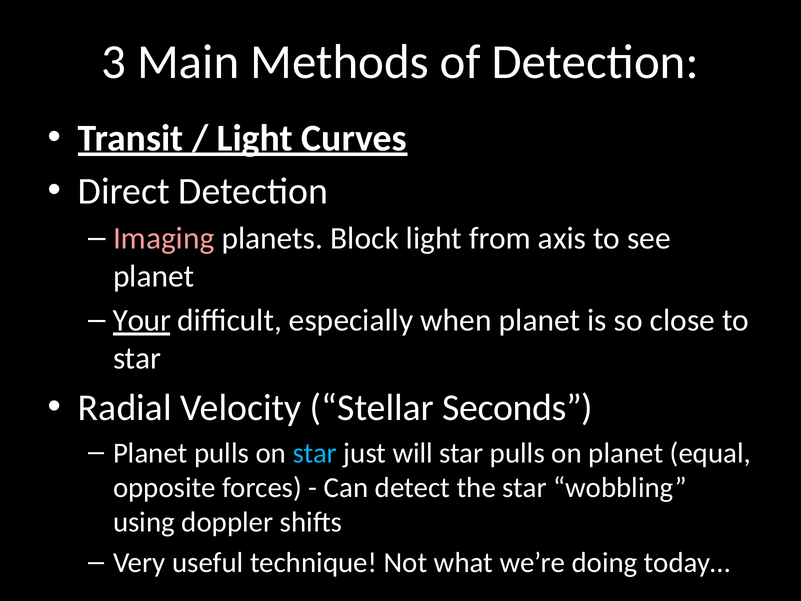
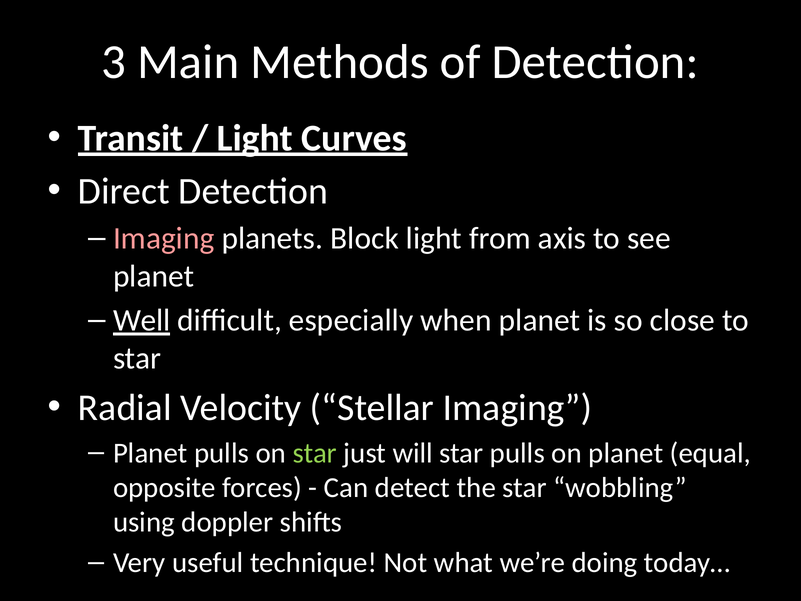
Your: Your -> Well (142, 320)
Stellar Seconds: Seconds -> Imaging (517, 408)
star colour: light blue -> light green (315, 453)
